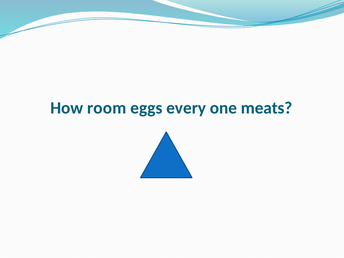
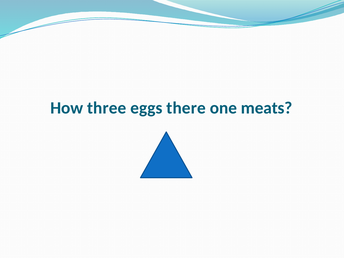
room: room -> three (107, 108)
every: every -> there (186, 108)
